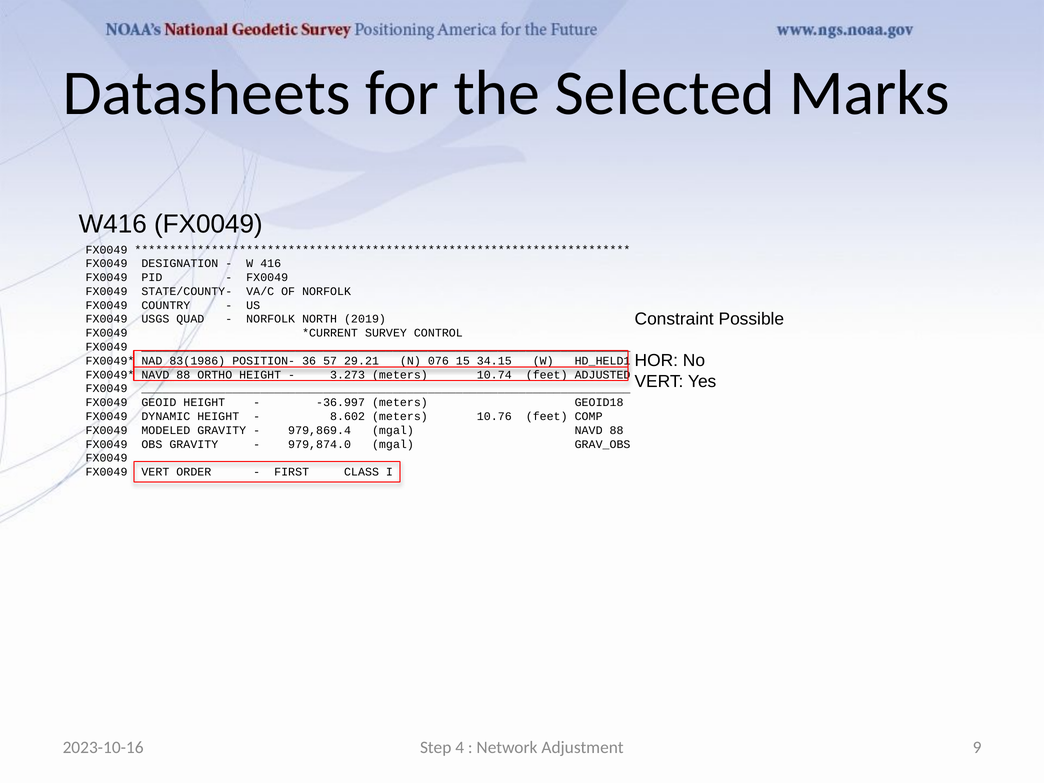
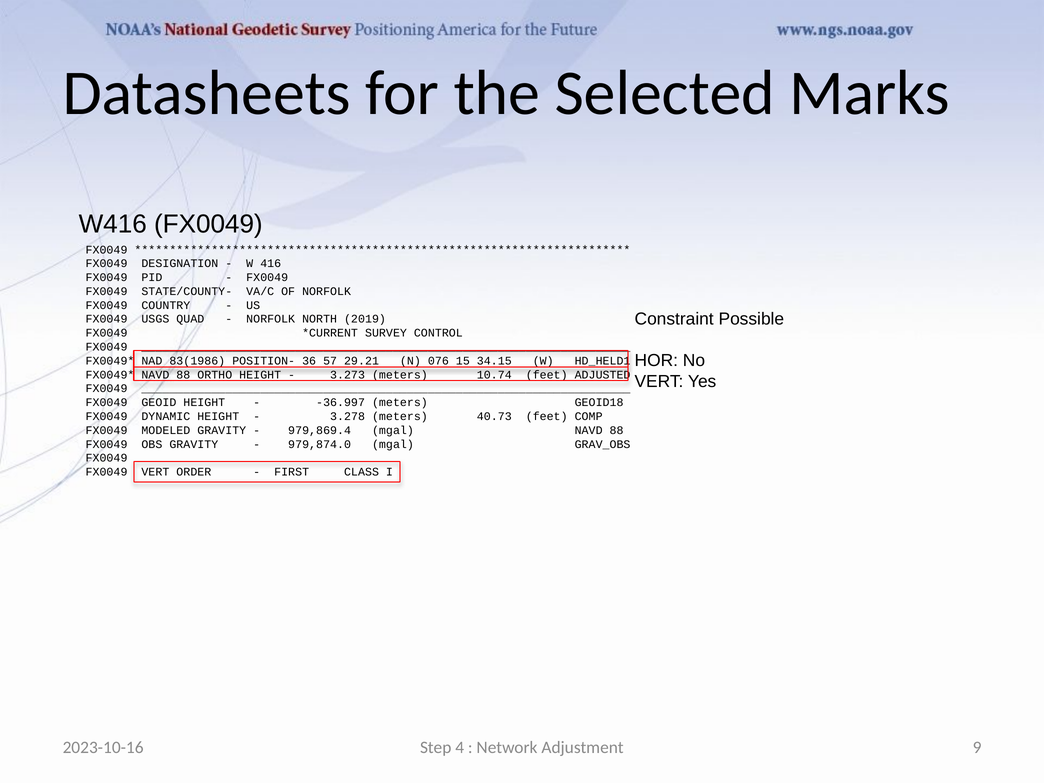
8.602: 8.602 -> 3.278 (348, 416)
10.76: 10.76 -> 40.73 (494, 416)
